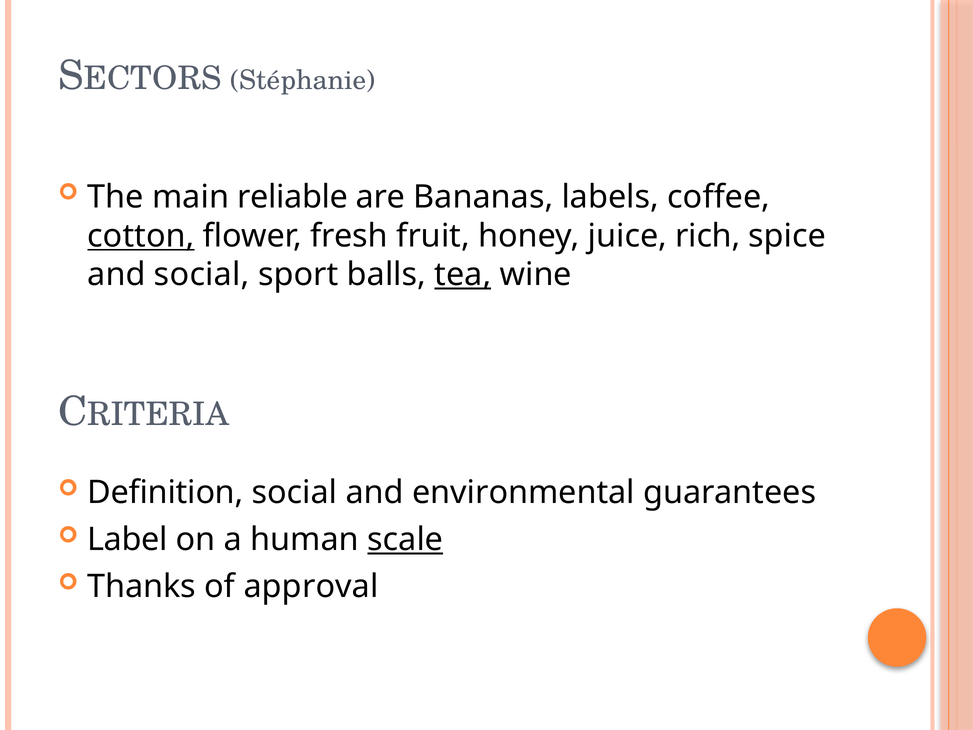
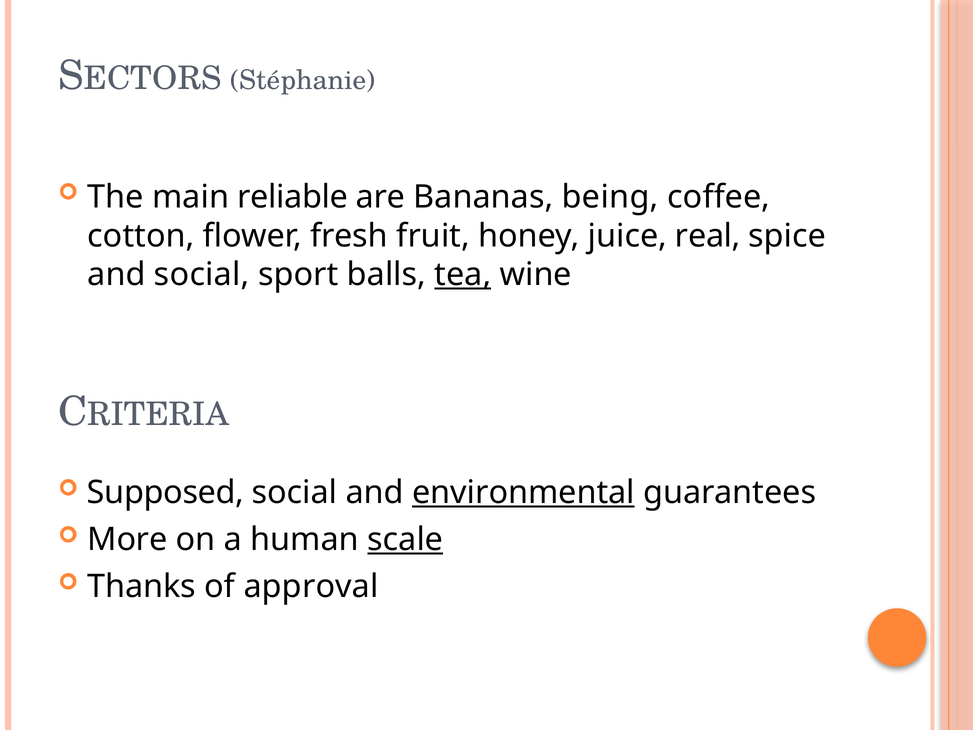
labels: labels -> being (610, 197)
cotton underline: present -> none (141, 236)
rich: rich -> real (708, 236)
Definition: Definition -> Supposed (165, 492)
environmental underline: none -> present (523, 492)
Label: Label -> More (127, 539)
